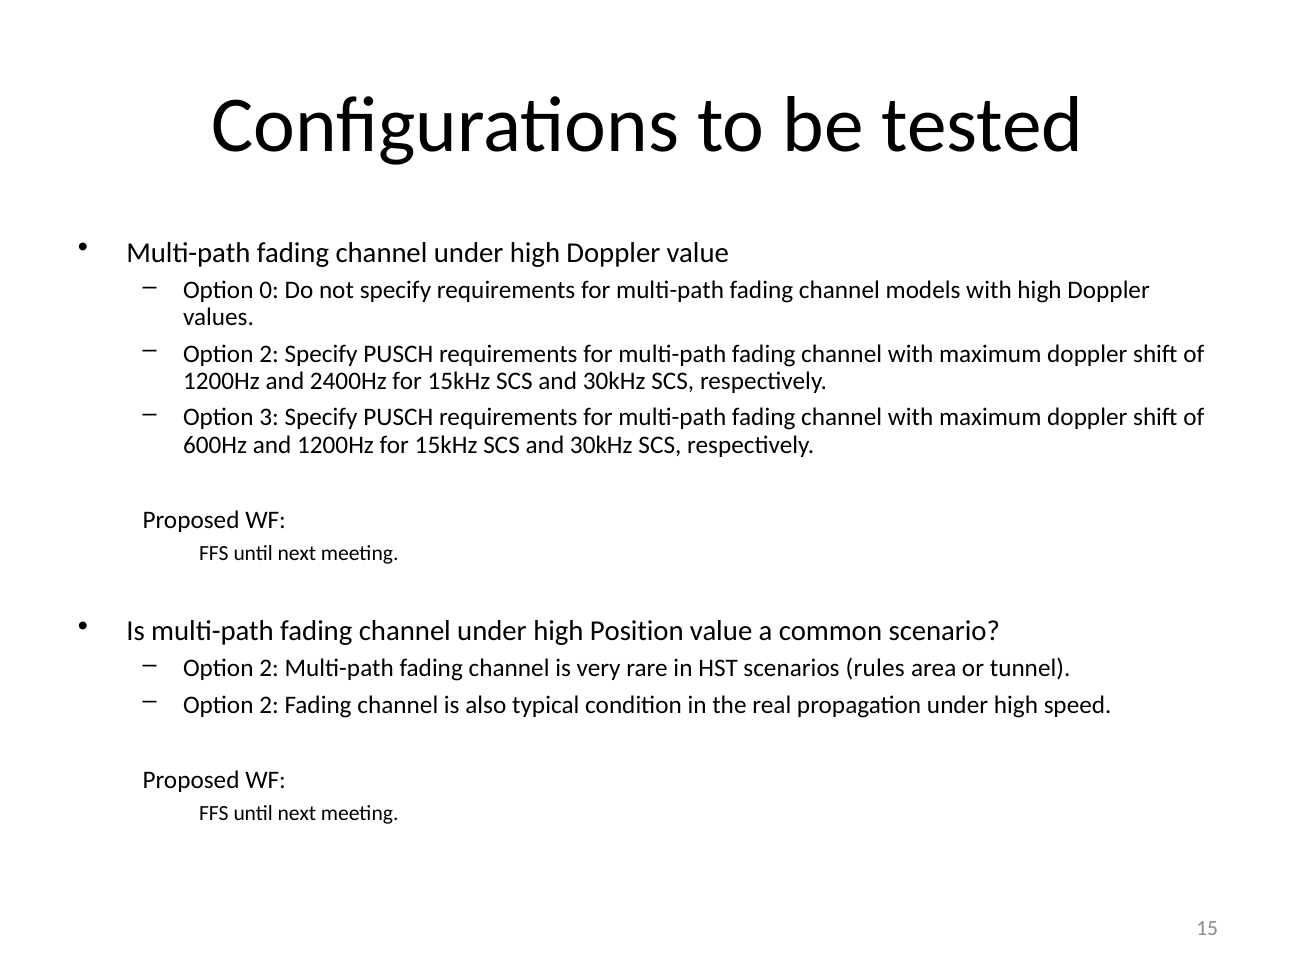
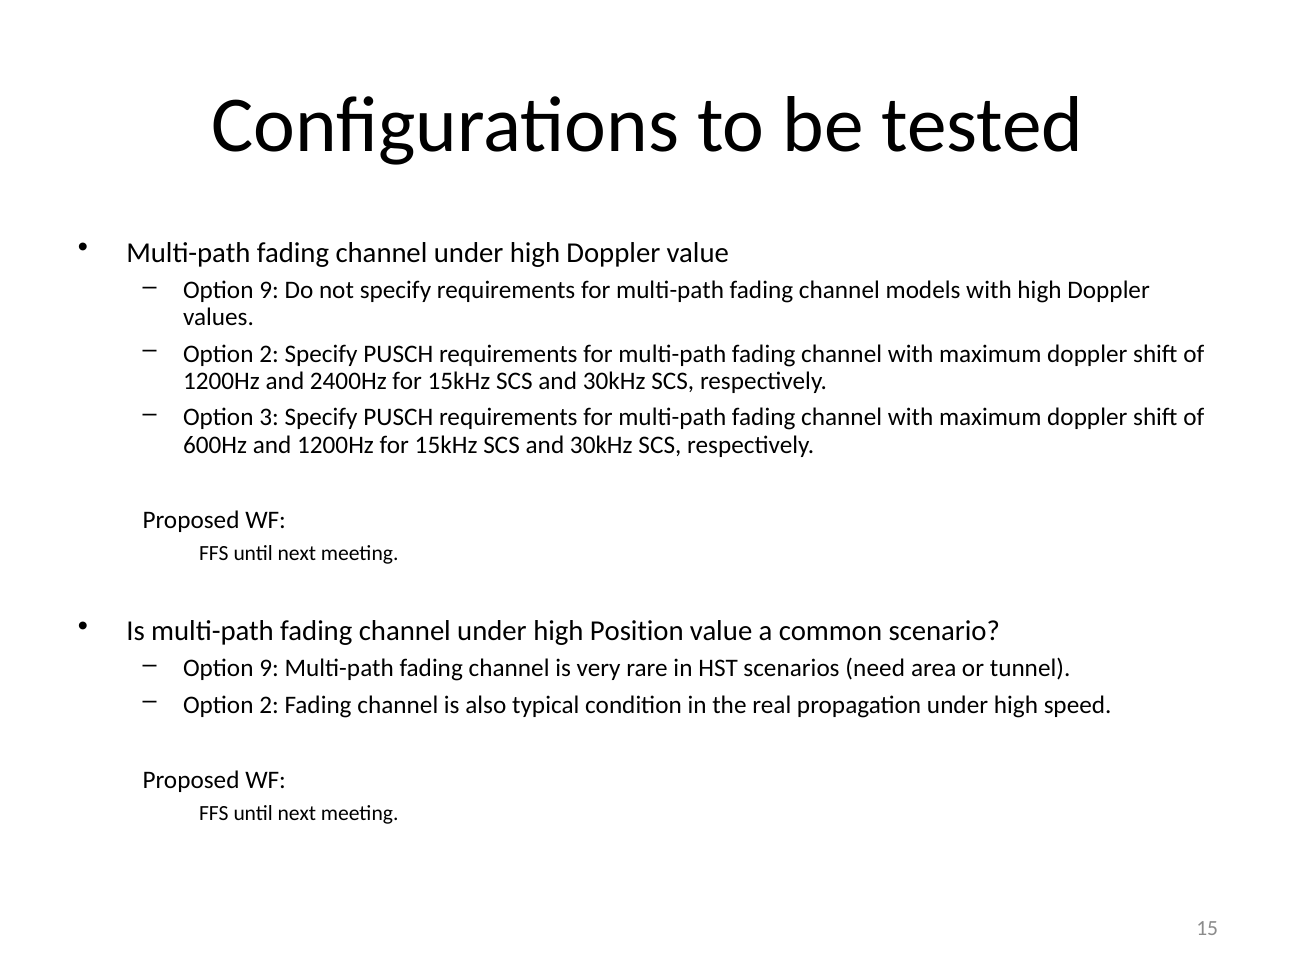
0: 0 -> 9 (269, 290)
2: 2 -> 9 (269, 669)
rules: rules -> need (875, 669)
